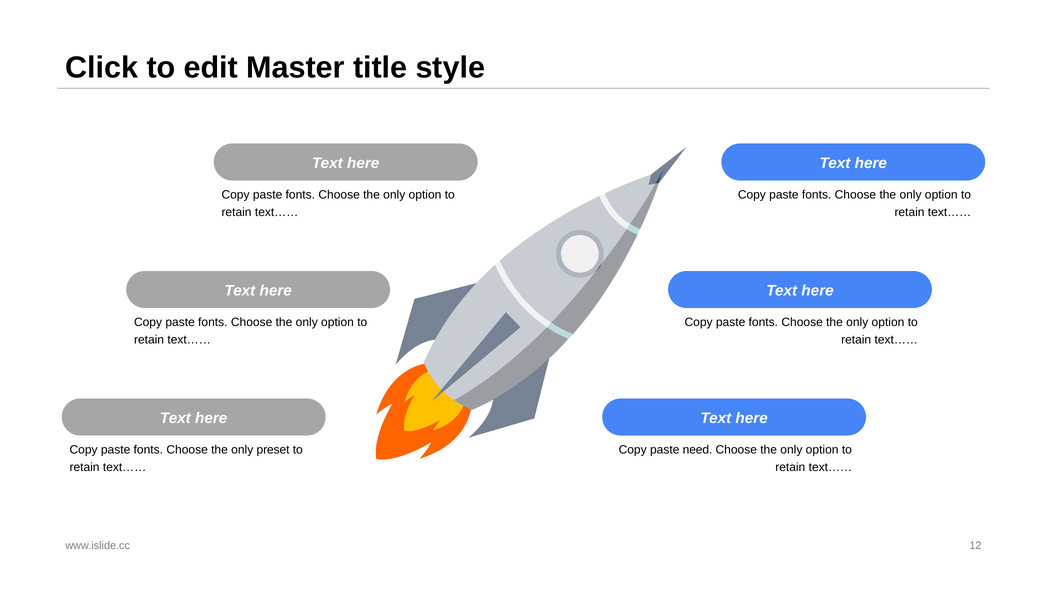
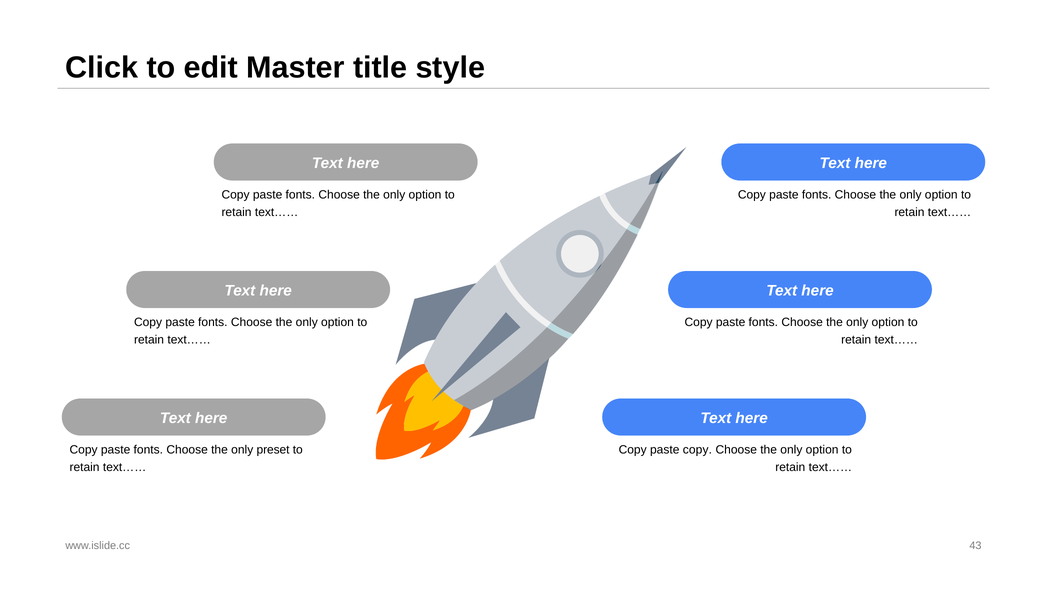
paste need: need -> copy (697, 450)
12: 12 -> 43 (975, 546)
